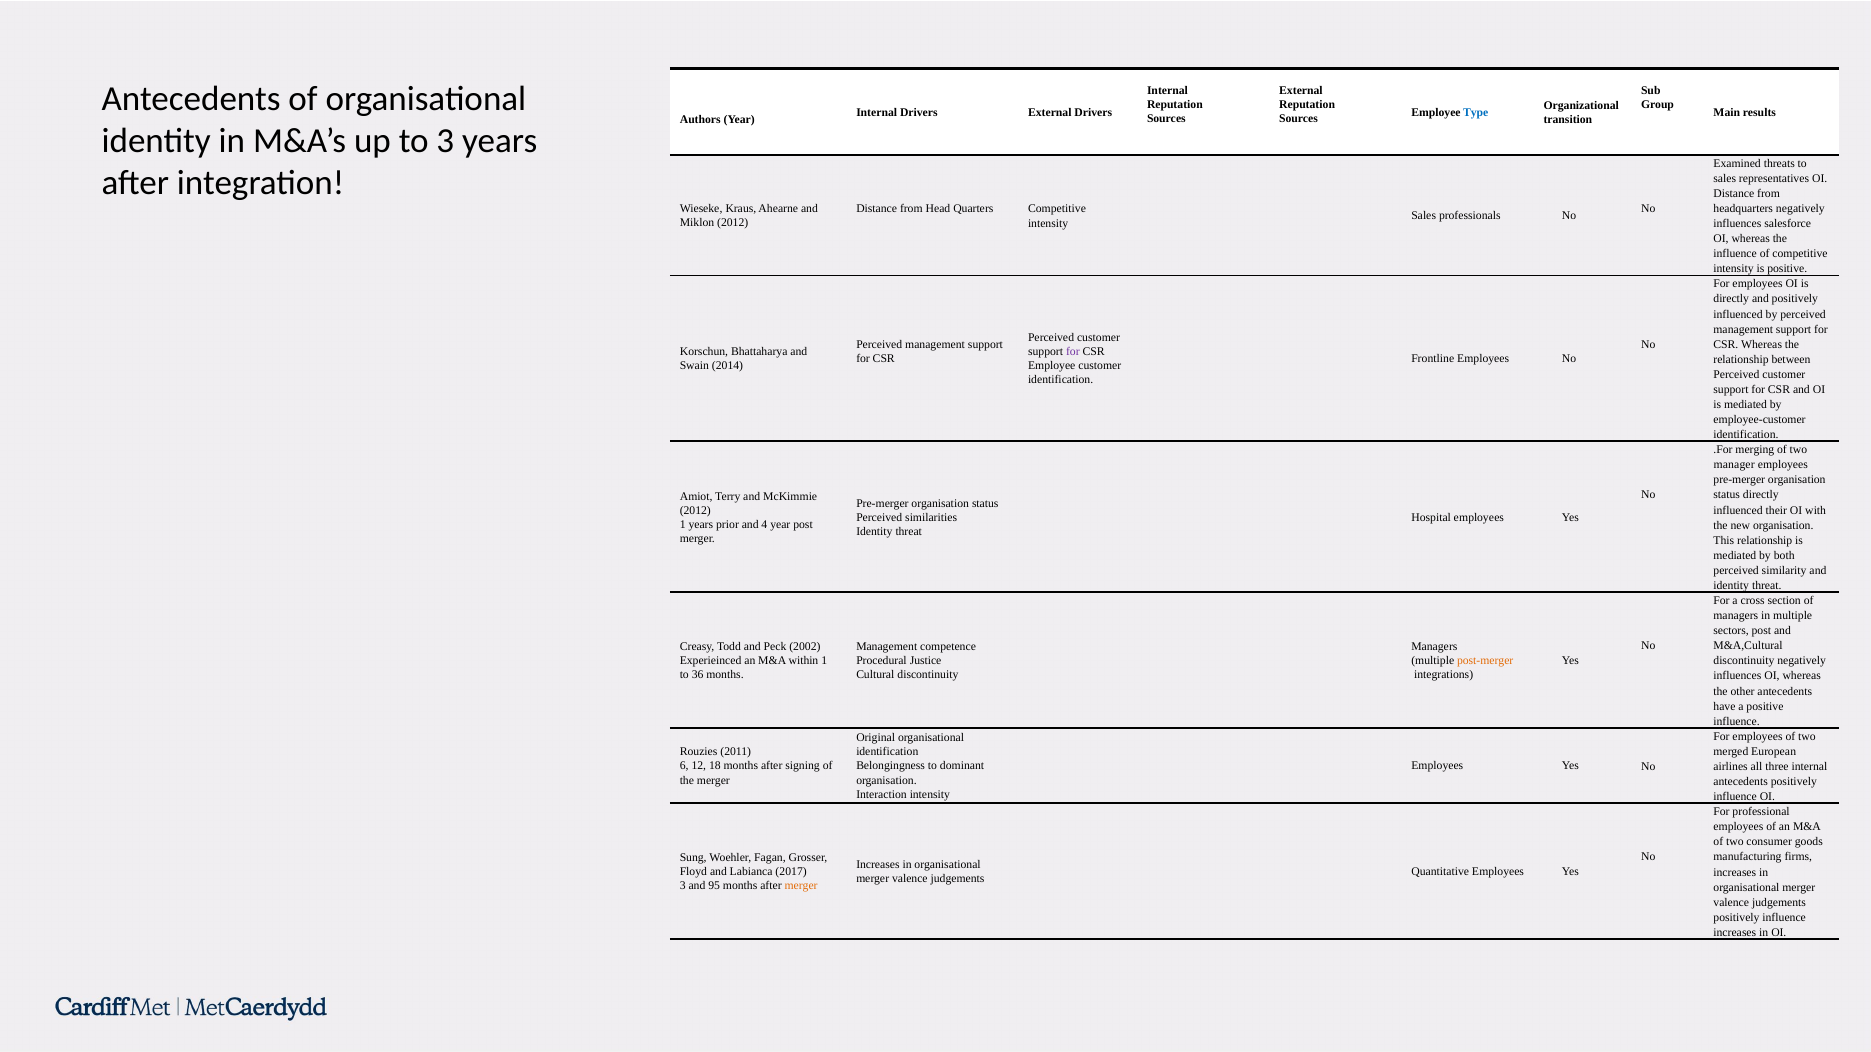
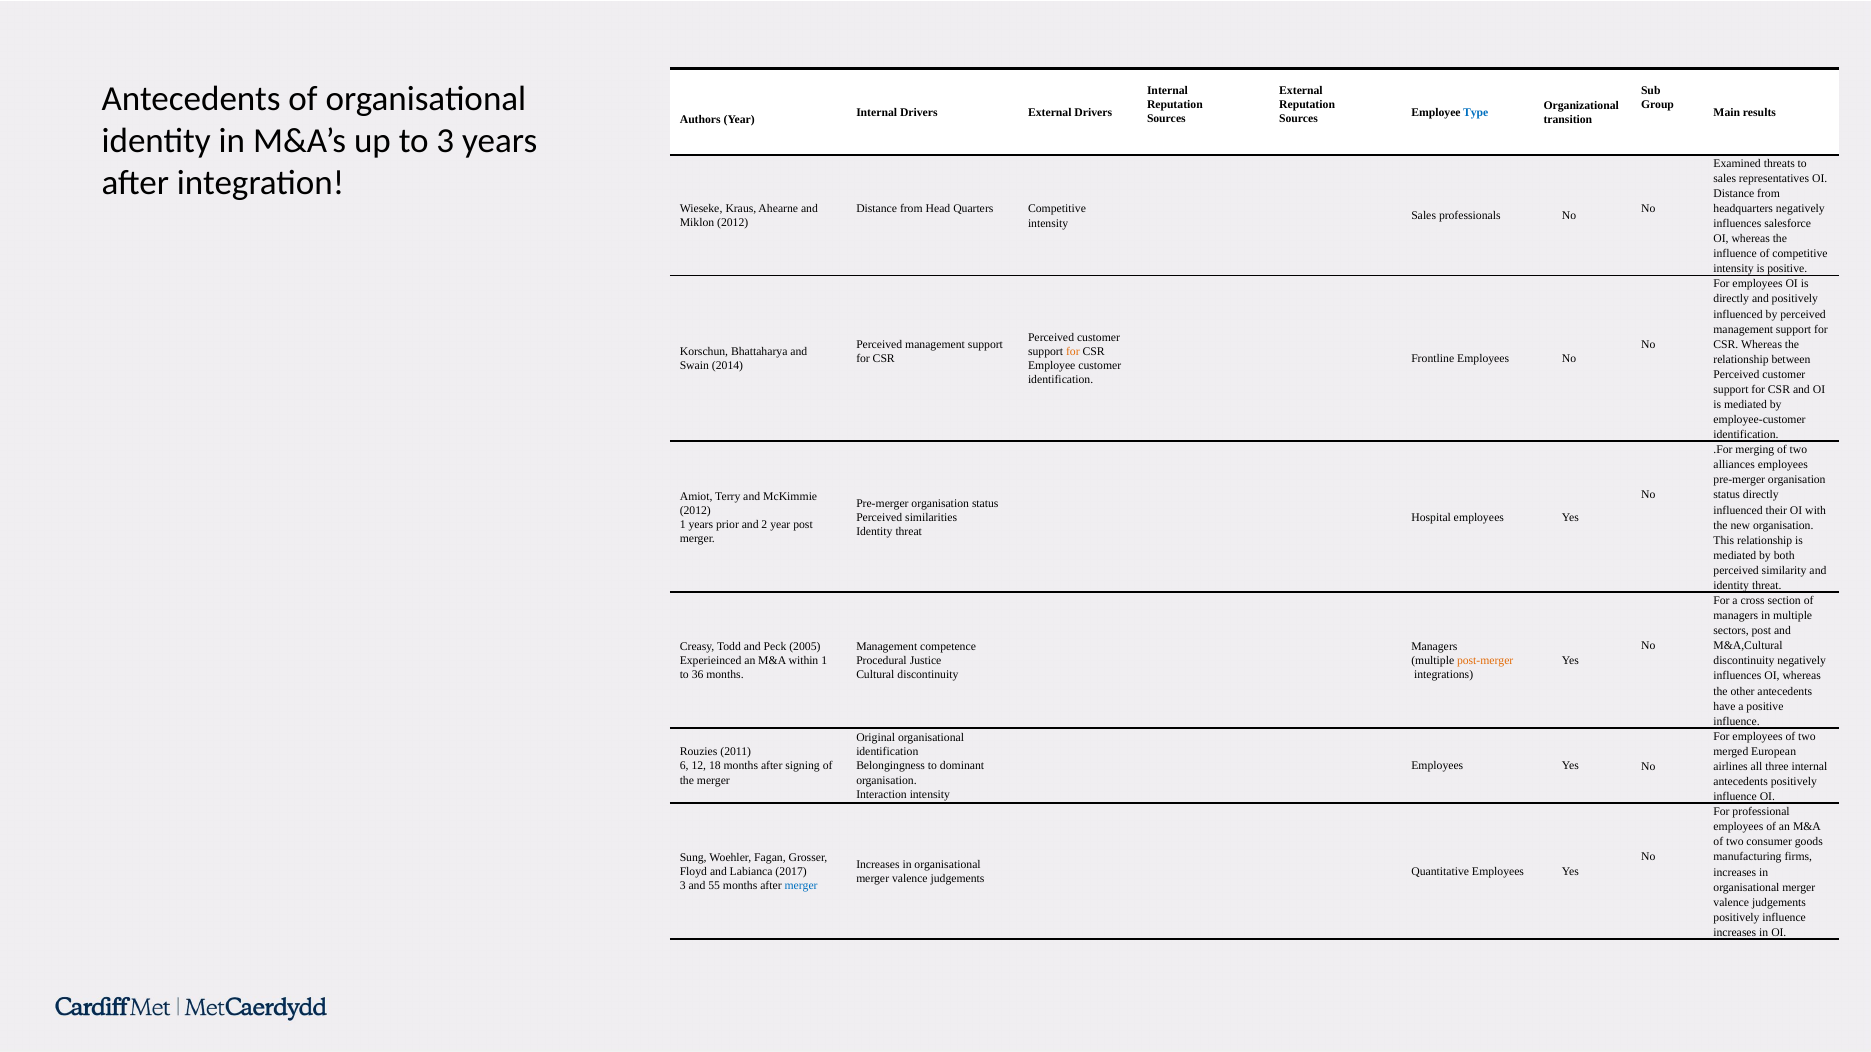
for colour: purple -> orange (1073, 352)
manager: manager -> alliances (1734, 465)
4: 4 -> 2 (764, 524)
2002: 2002 -> 2005 (805, 647)
95: 95 -> 55 (714, 886)
merger colour: orange -> blue (801, 886)
